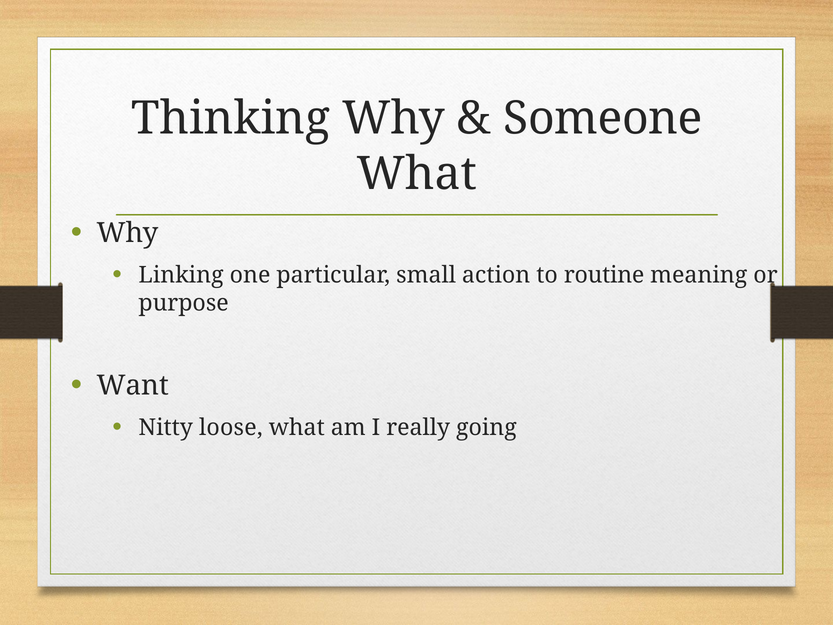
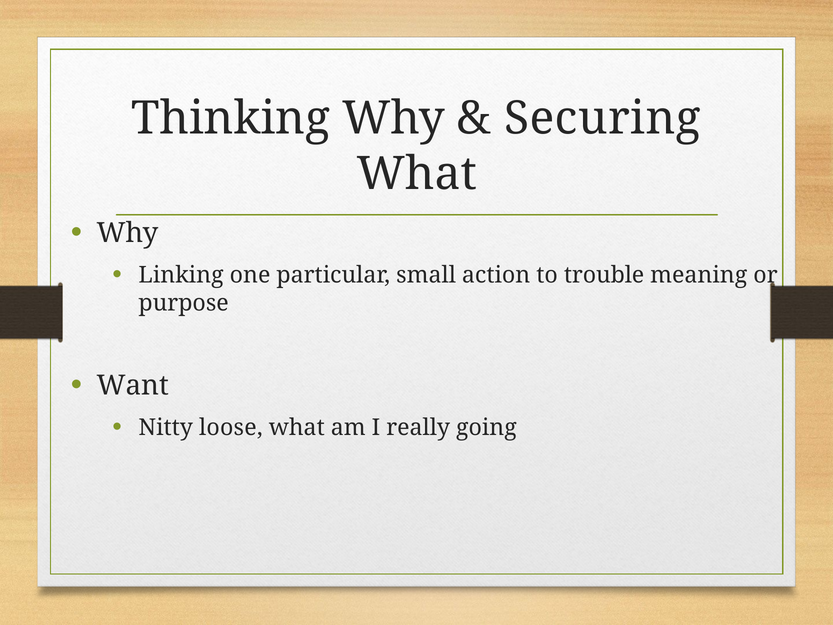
Someone: Someone -> Securing (602, 119)
routine: routine -> trouble (604, 275)
